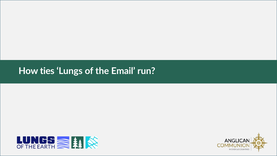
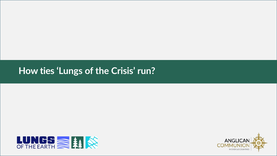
Email: Email -> Crisis (123, 71)
